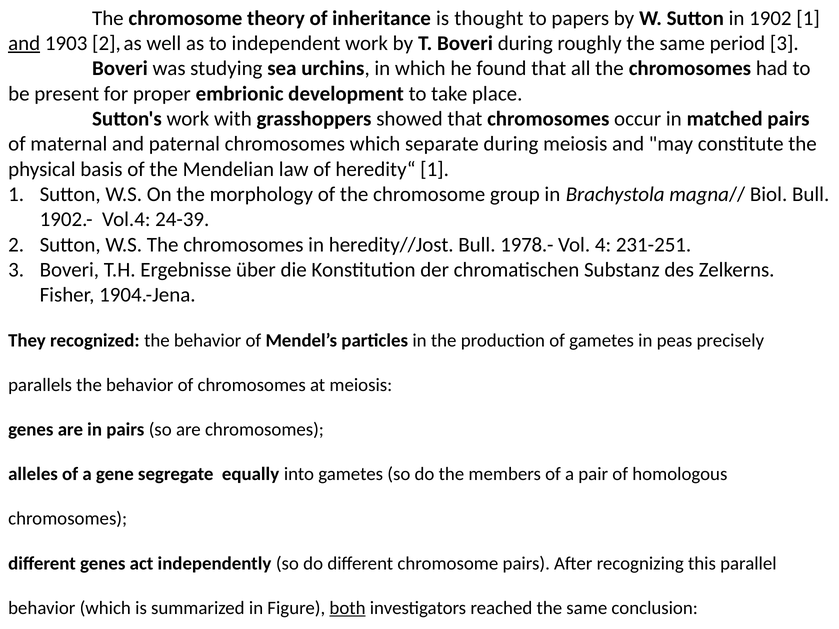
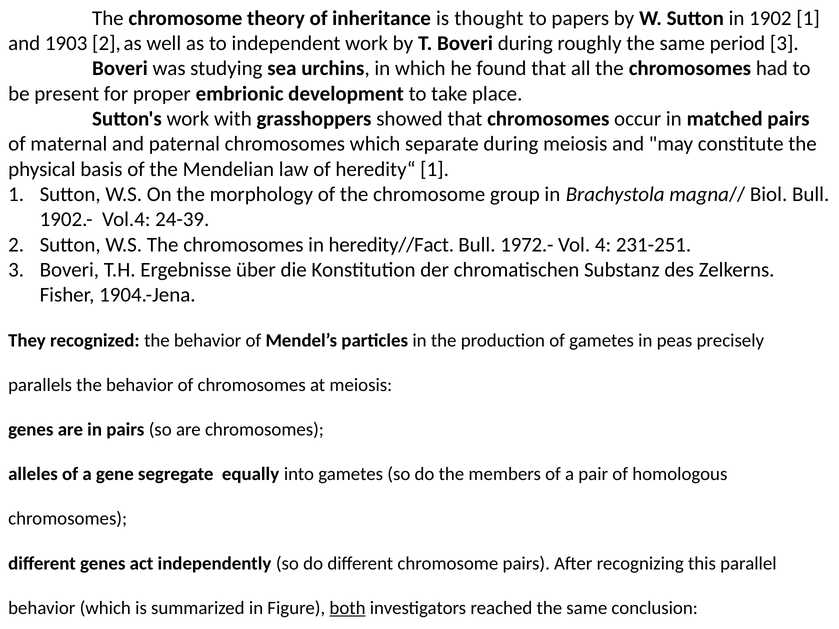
and underline: present -> none (24, 43)
heredity//Jost: heredity//Jost -> heredity//Fact (391, 245)
1978.-: 1978.- -> 1972.- (527, 245)
